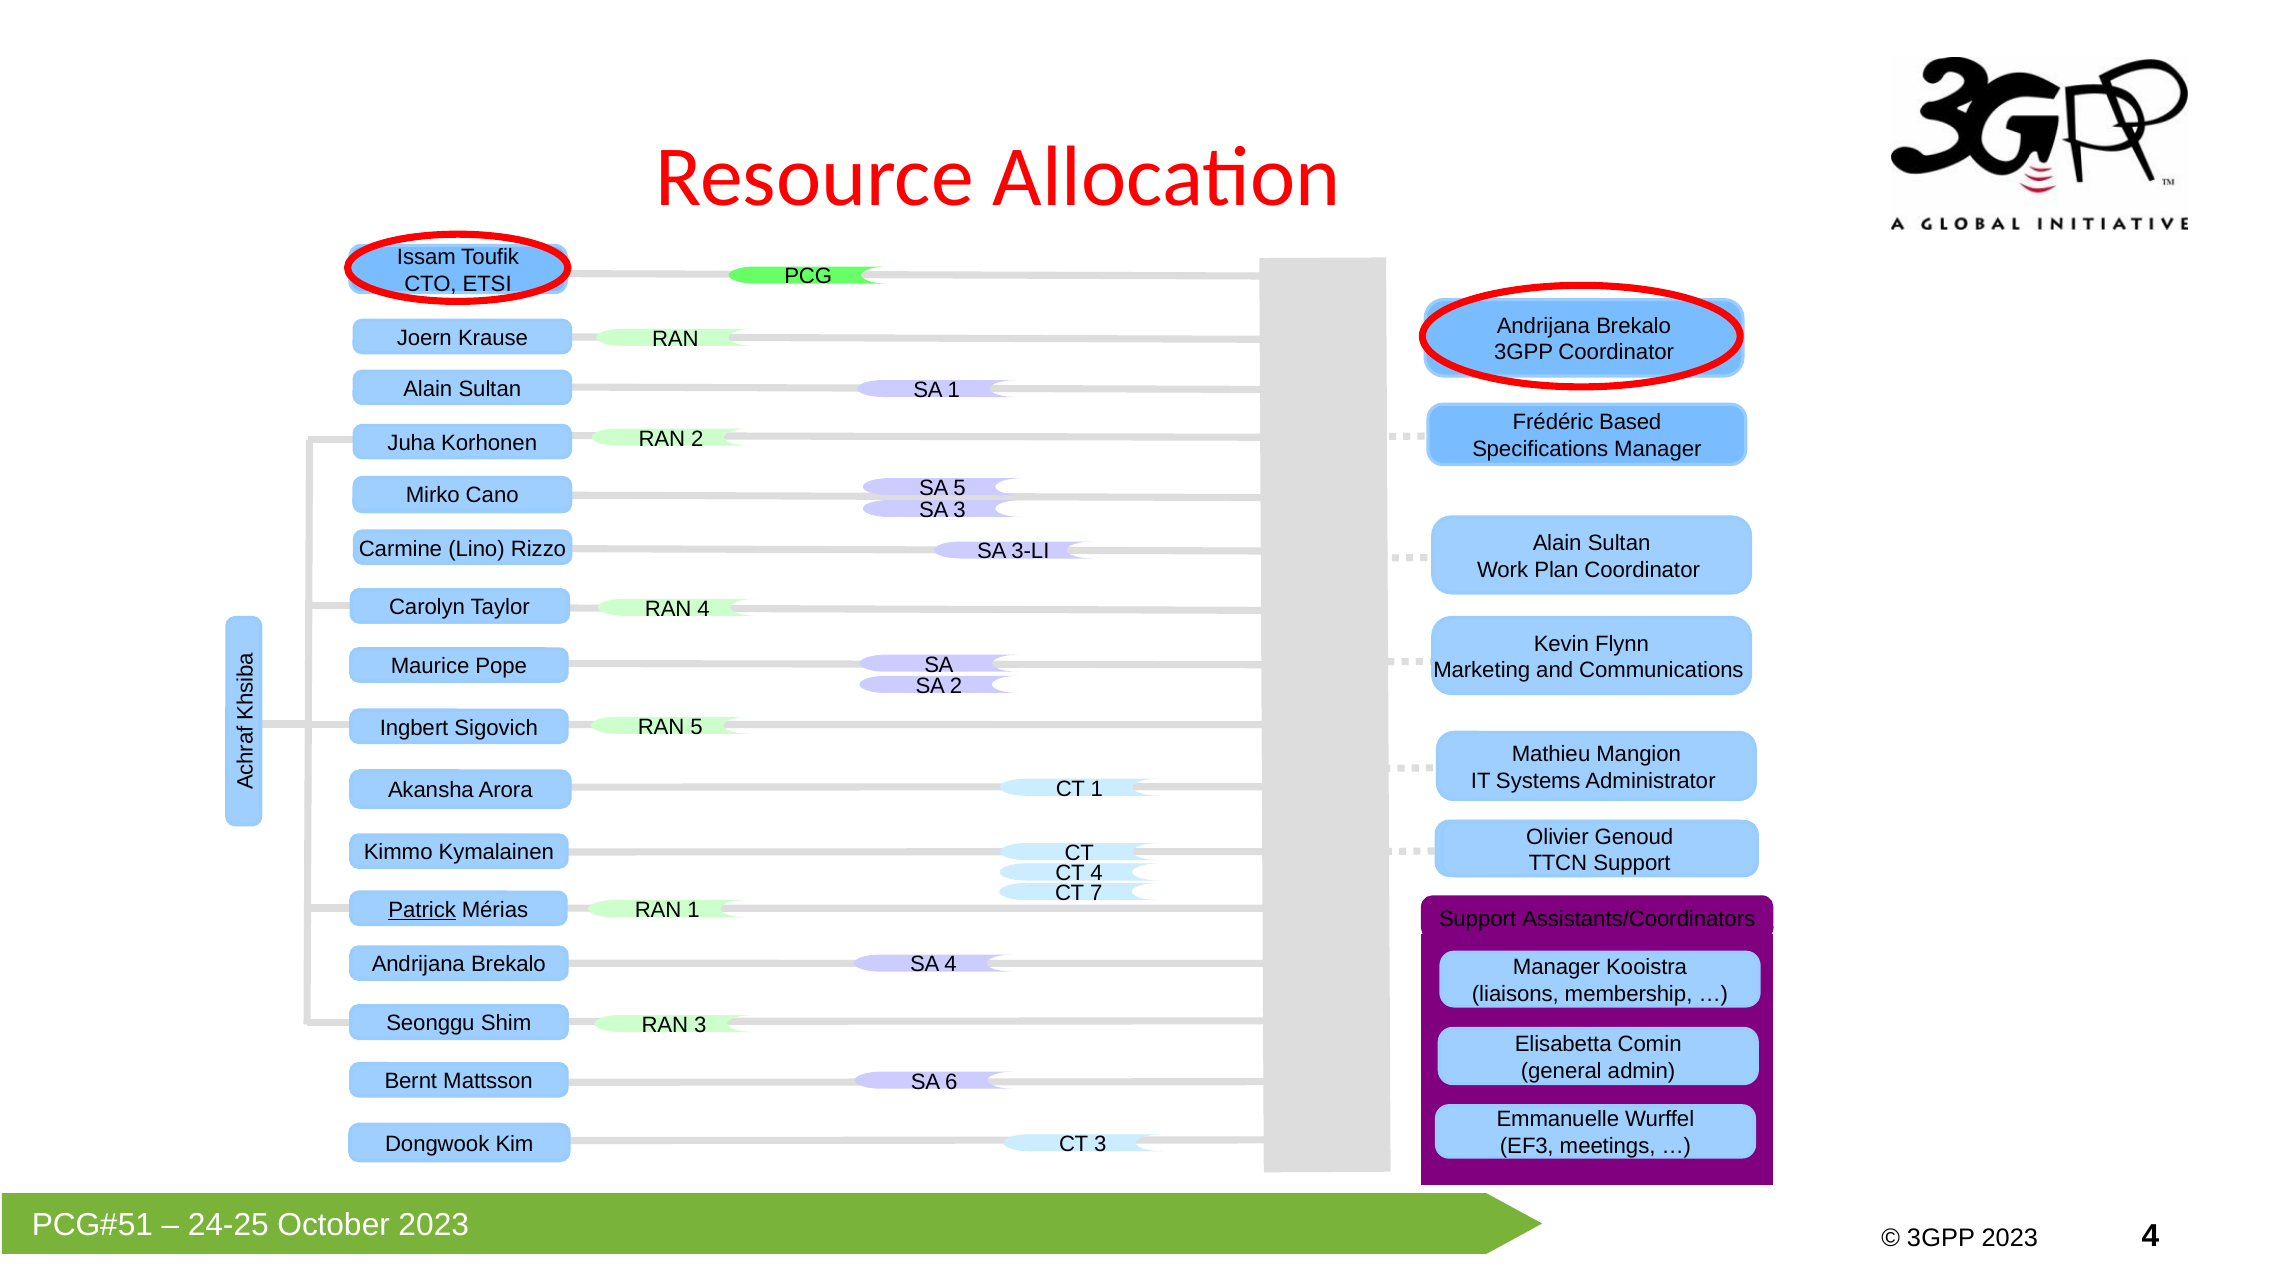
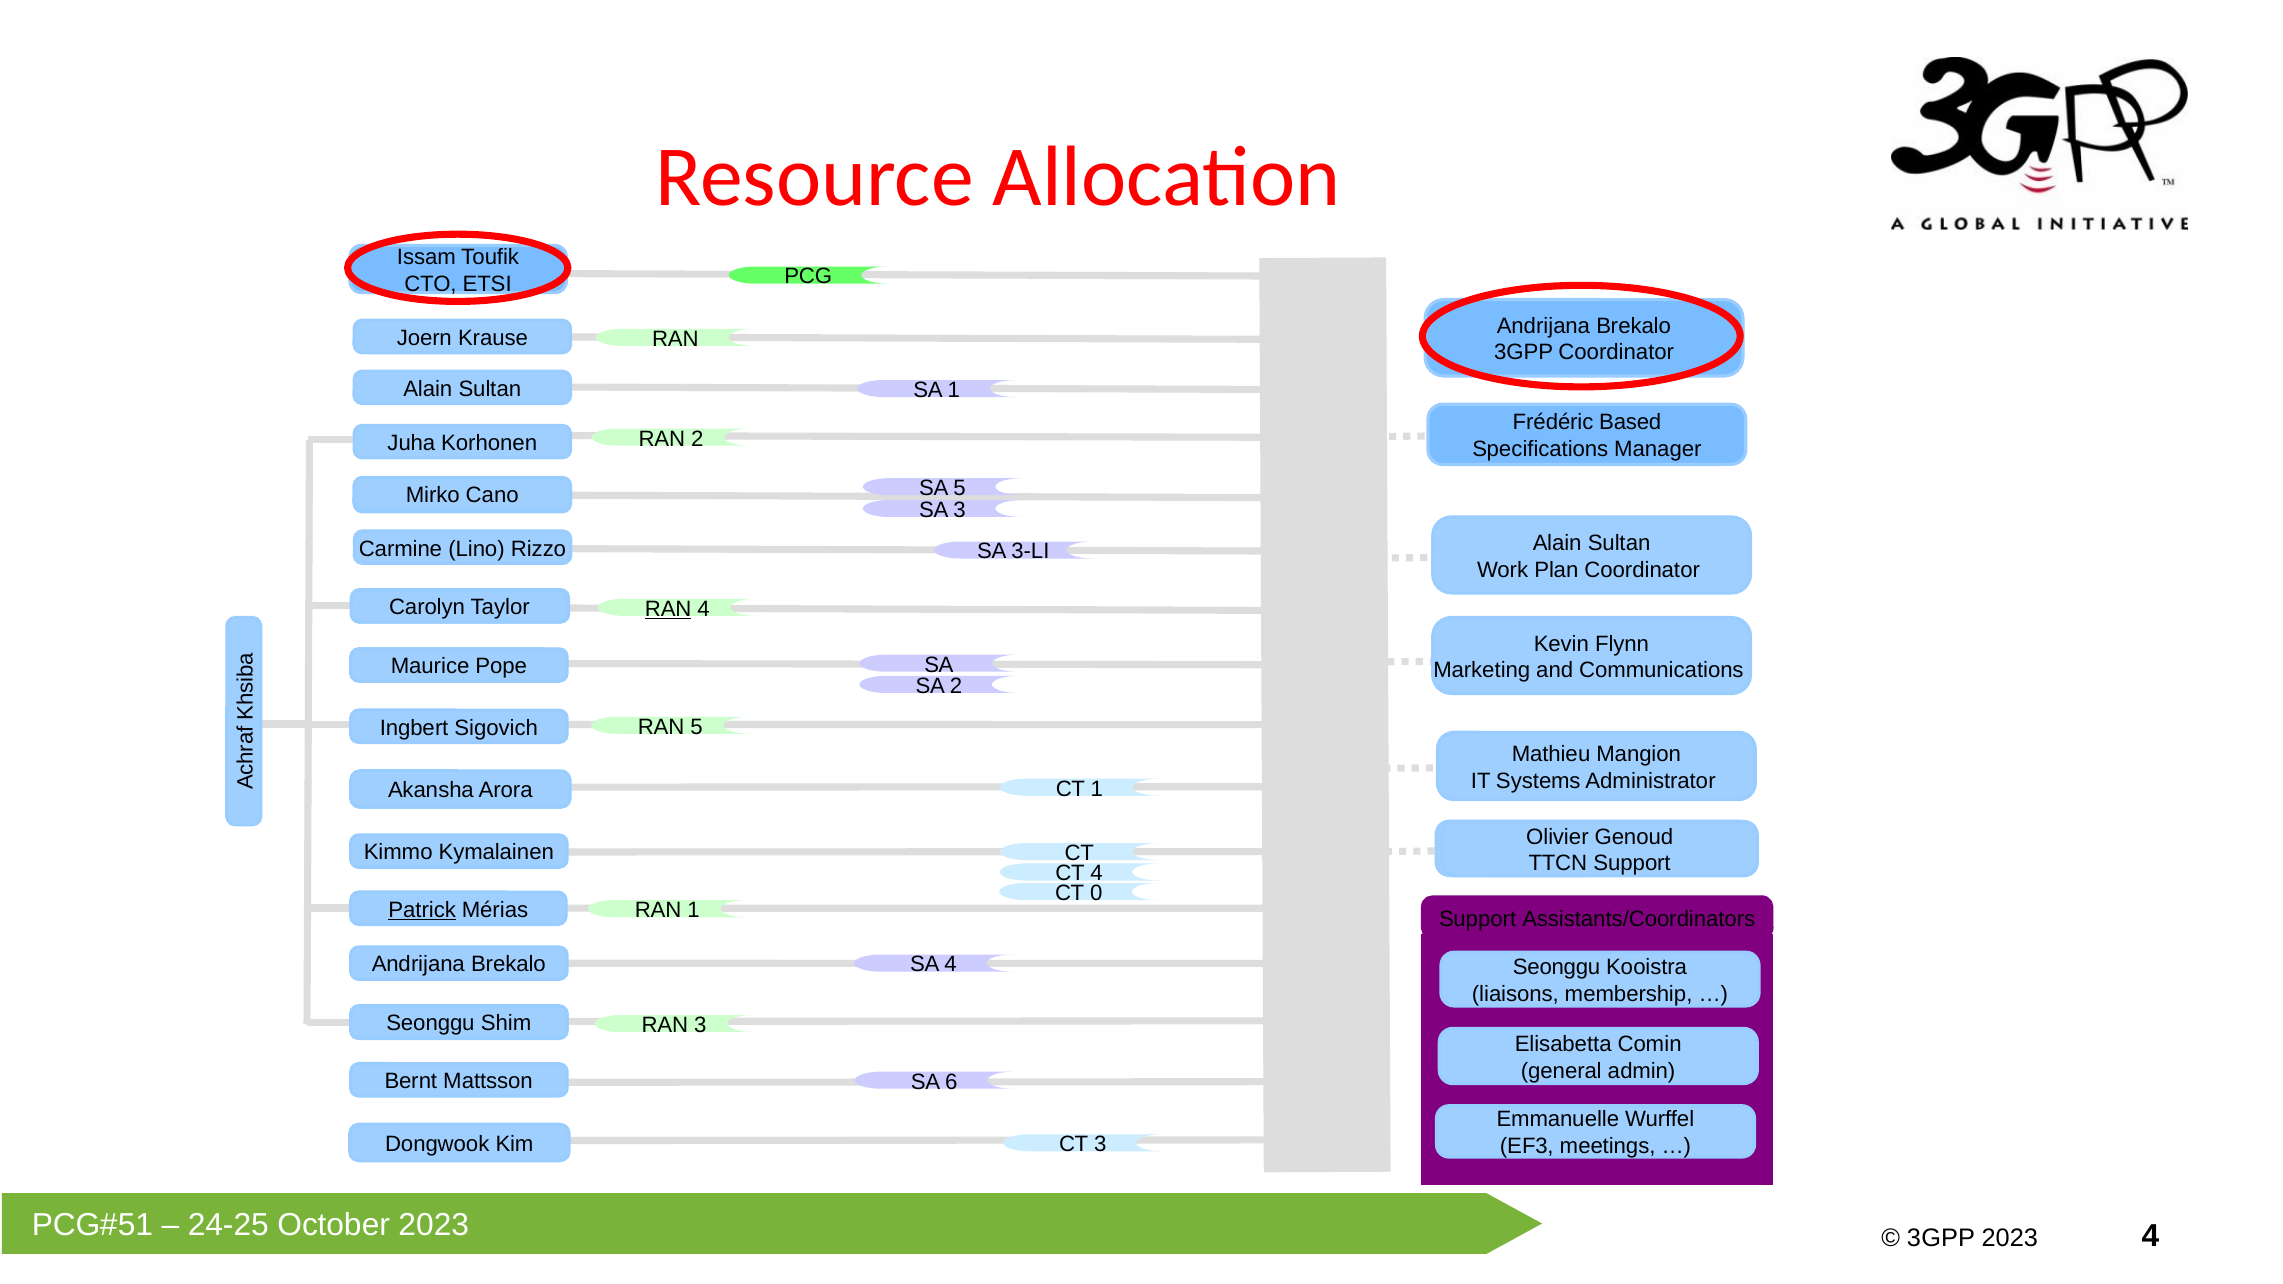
RAN underline: none -> present (668, 609)
7: 7 -> 0 (1096, 893)
Manager: Manager -> Seonggu (1557, 967)
